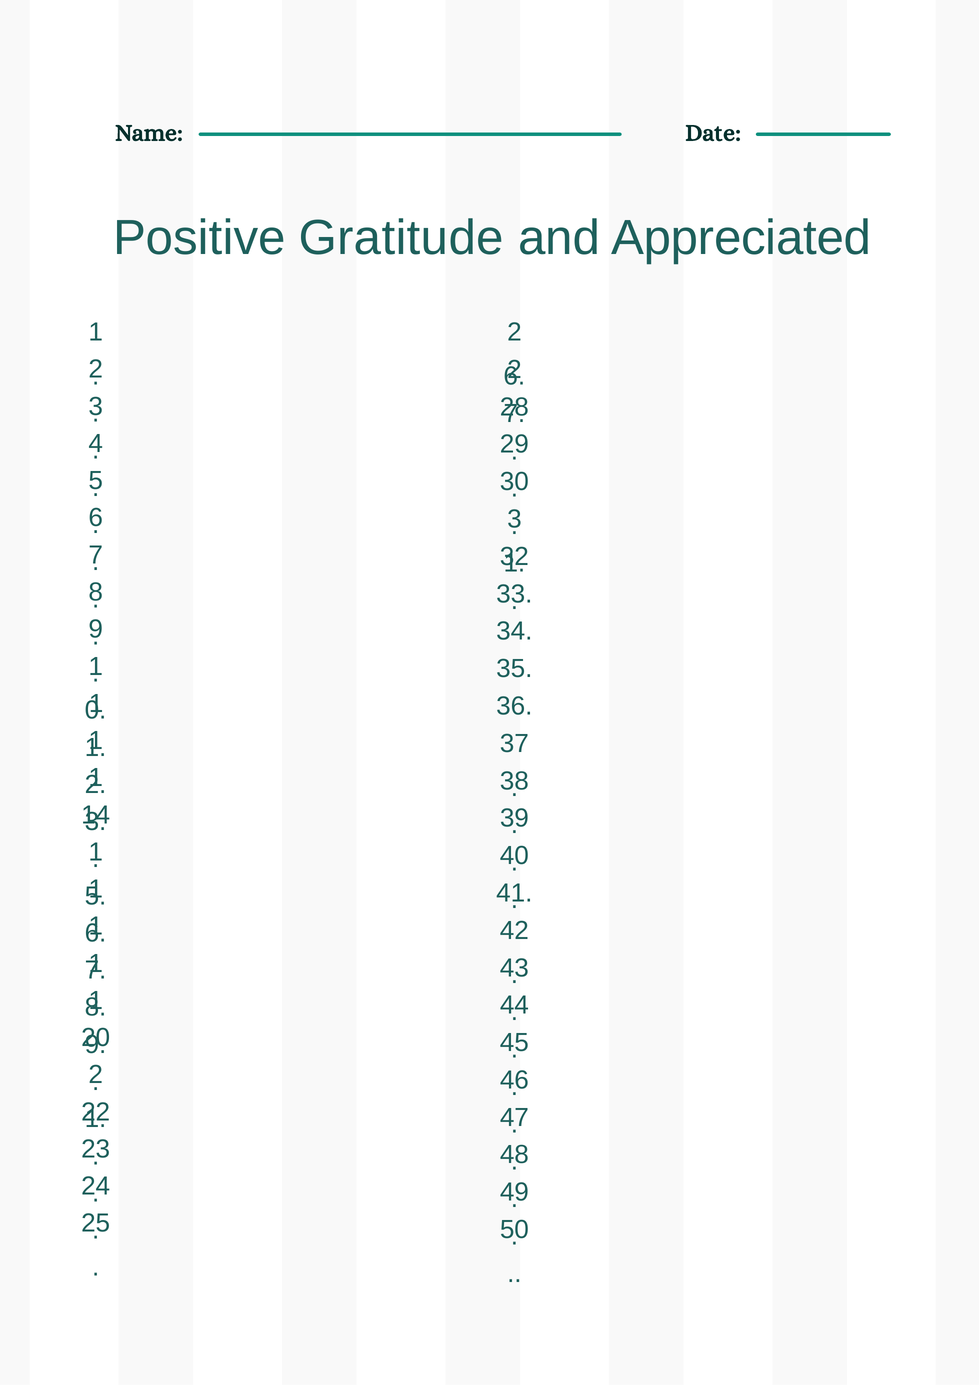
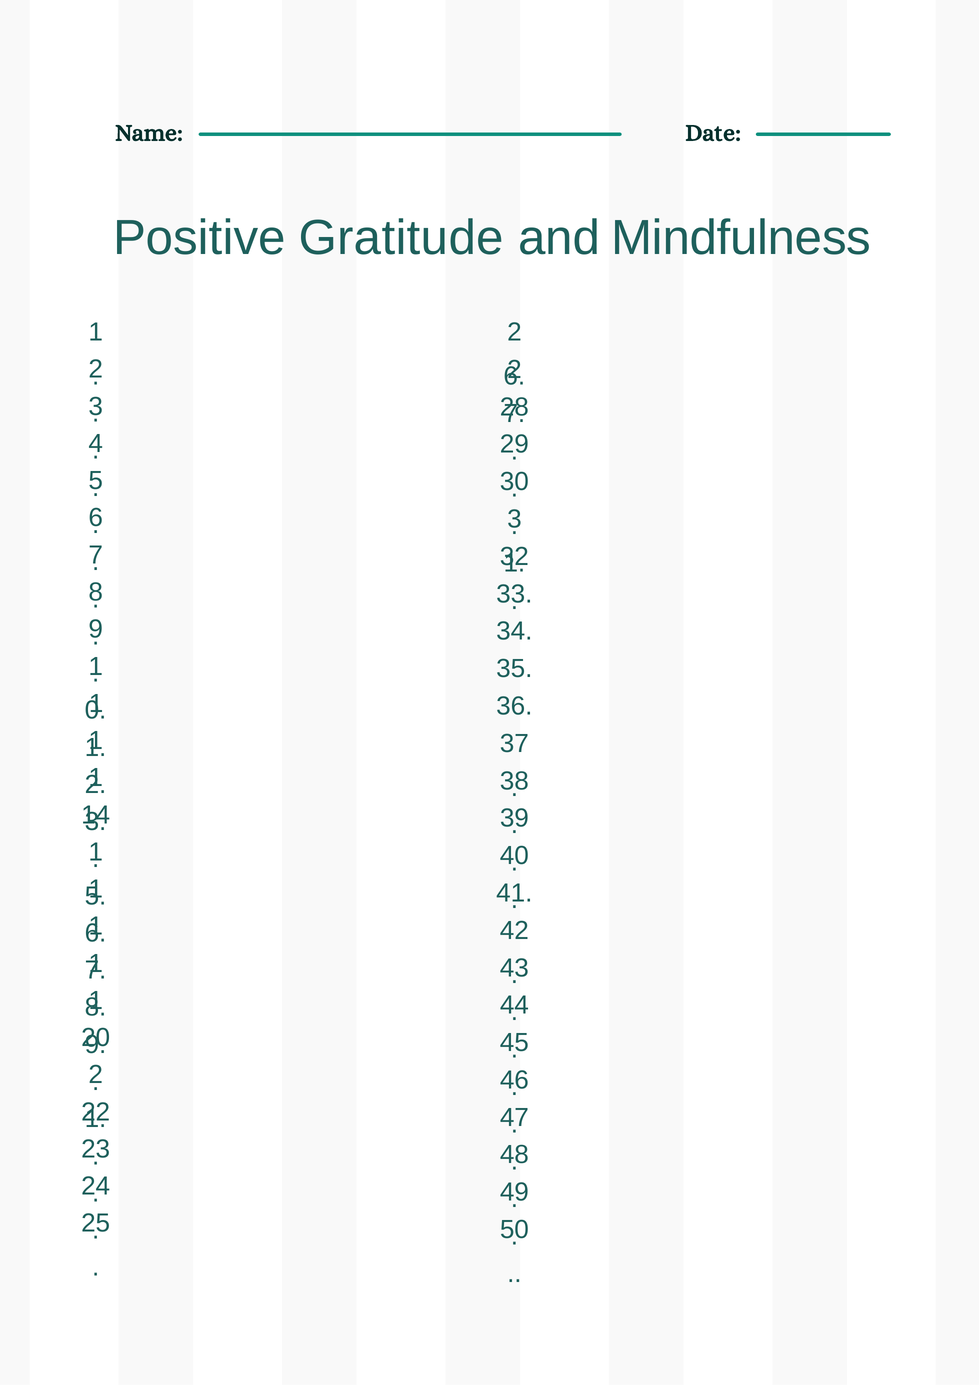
Appreciated: Appreciated -> Mindfulness (741, 238)
